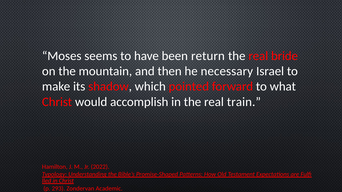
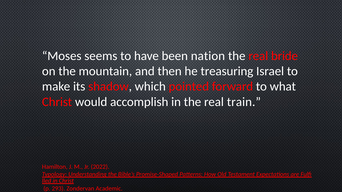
return: return -> nation (208, 56)
necessary: necessary -> treasuring (227, 71)
